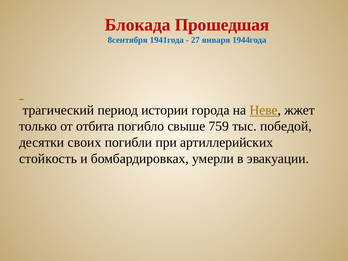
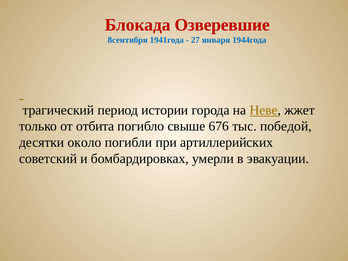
Прошедшая: Прошедшая -> Озверевшие (222, 25)
759: 759 -> 676 (219, 126)
своих: своих -> около (85, 142)
стойкость: стойкость -> советский (48, 159)
